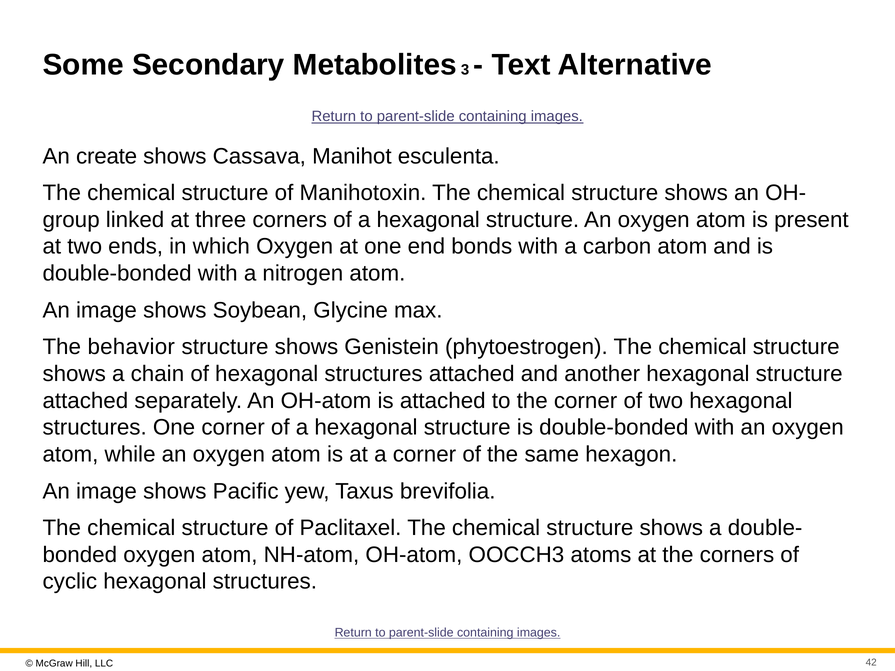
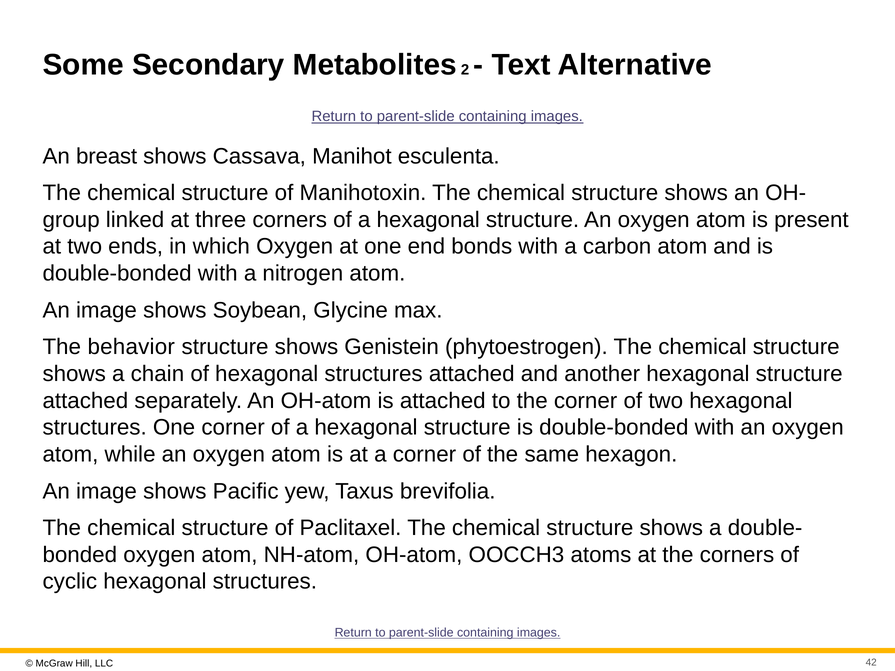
3: 3 -> 2 (465, 70)
create: create -> breast (107, 156)
